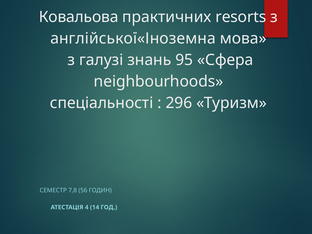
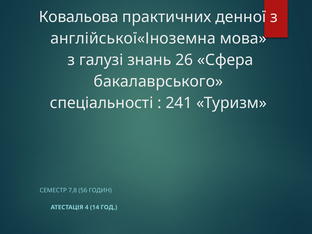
resorts: resorts -> денної (241, 17)
95: 95 -> 26 (184, 60)
neighbourhoods: neighbourhoods -> бакалаврського (158, 82)
296: 296 -> 241 (179, 103)
